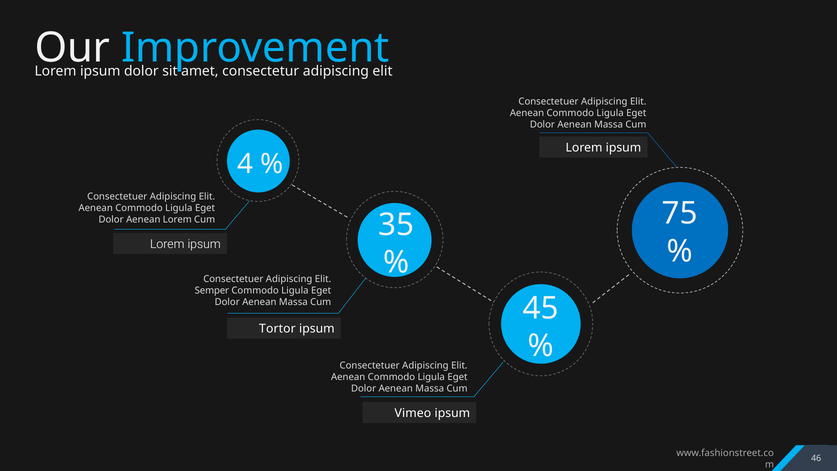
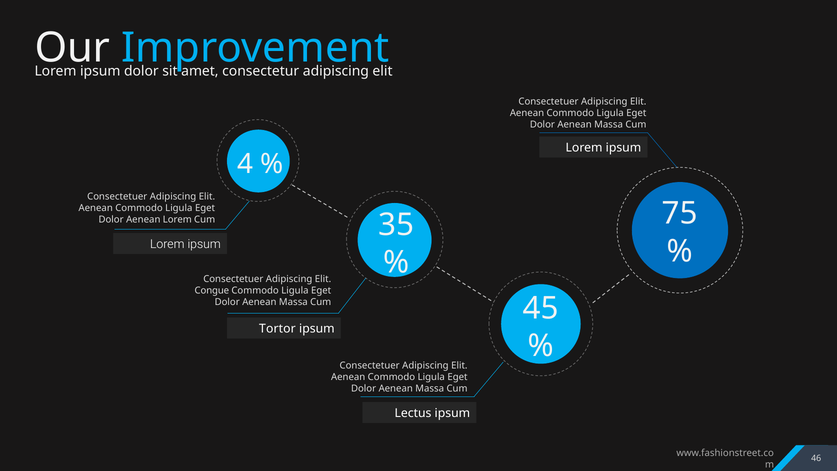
Semper: Semper -> Congue (212, 291)
Vimeo: Vimeo -> Lectus (413, 413)
